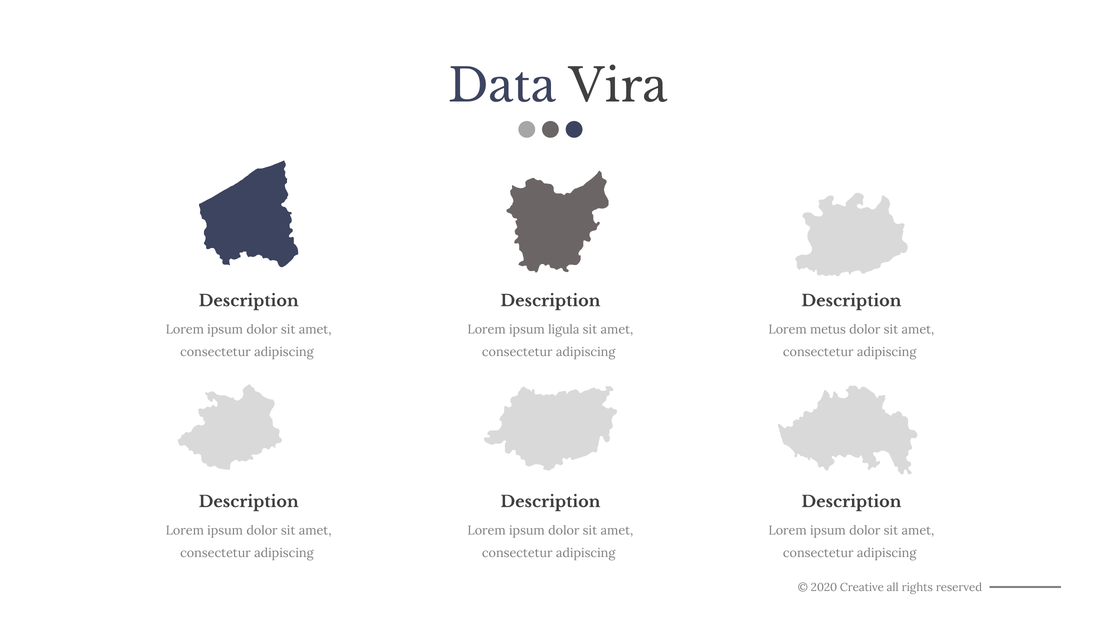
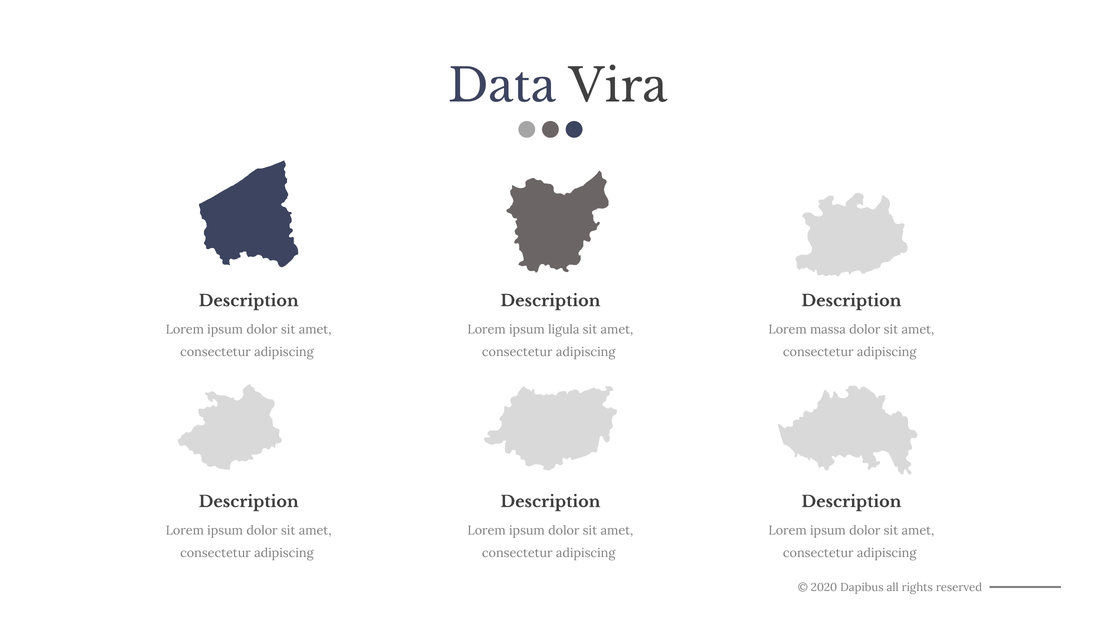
metus: metus -> massa (828, 330)
Creative: Creative -> Dapibus (862, 588)
